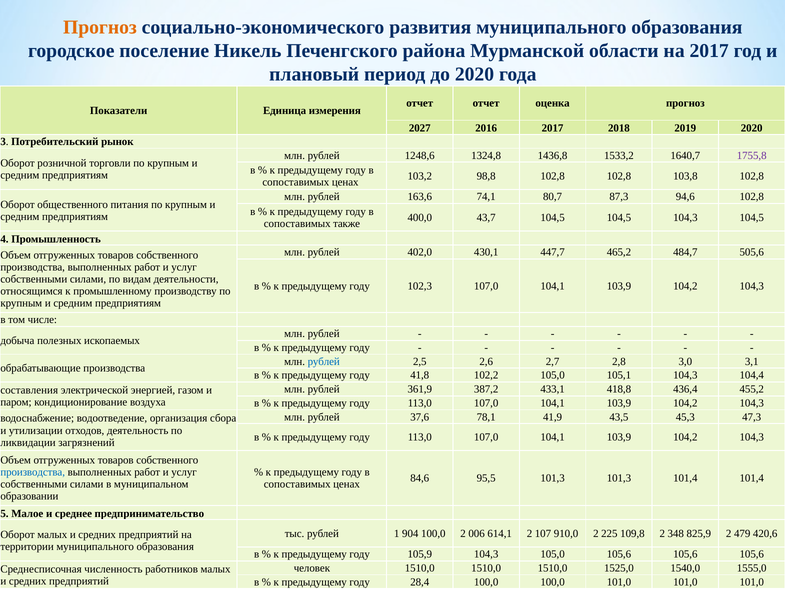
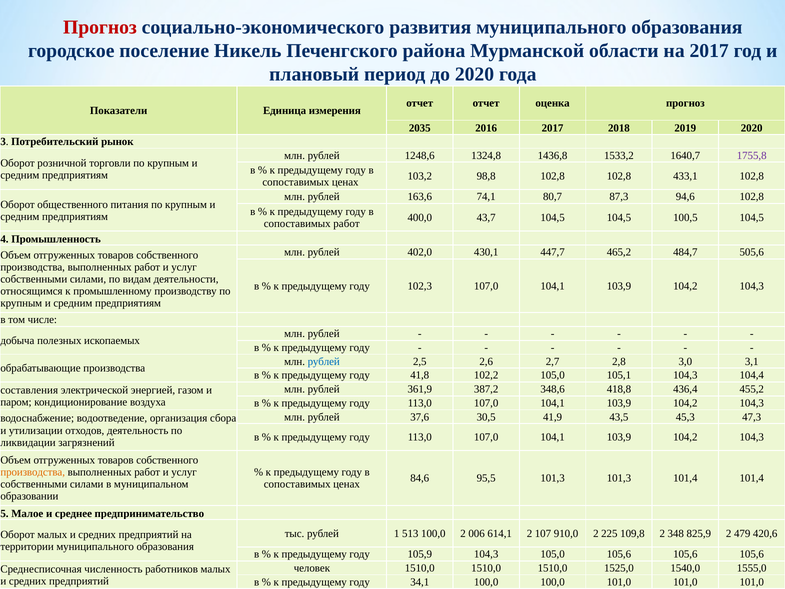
Прогноз colour: orange -> red (100, 27)
2027: 2027 -> 2035 (420, 128)
103,8: 103,8 -> 433,1 (685, 176)
104,5 104,3: 104,3 -> 100,5 (685, 217)
сопоставимых также: также -> работ (347, 223)
433,1: 433,1 -> 348,6 (553, 389)
78,1: 78,1 -> 30,5 (486, 417)
производства colour: blue -> orange (33, 472)
904: 904 -> 513 (410, 533)
28,4: 28,4 -> 34,1 (420, 582)
